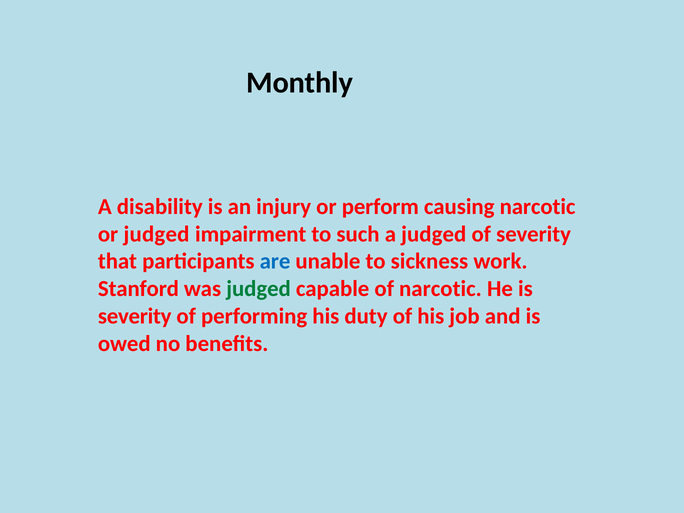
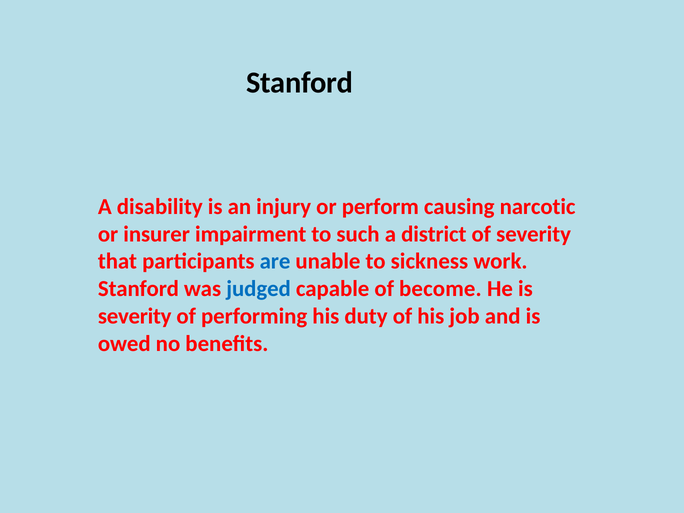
Monthly: Monthly -> Stanford (300, 83)
or judged: judged -> insurer (157, 234)
a judged: judged -> district (434, 234)
judged colour: green -> blue (259, 289)
of narcotic: narcotic -> become (440, 289)
